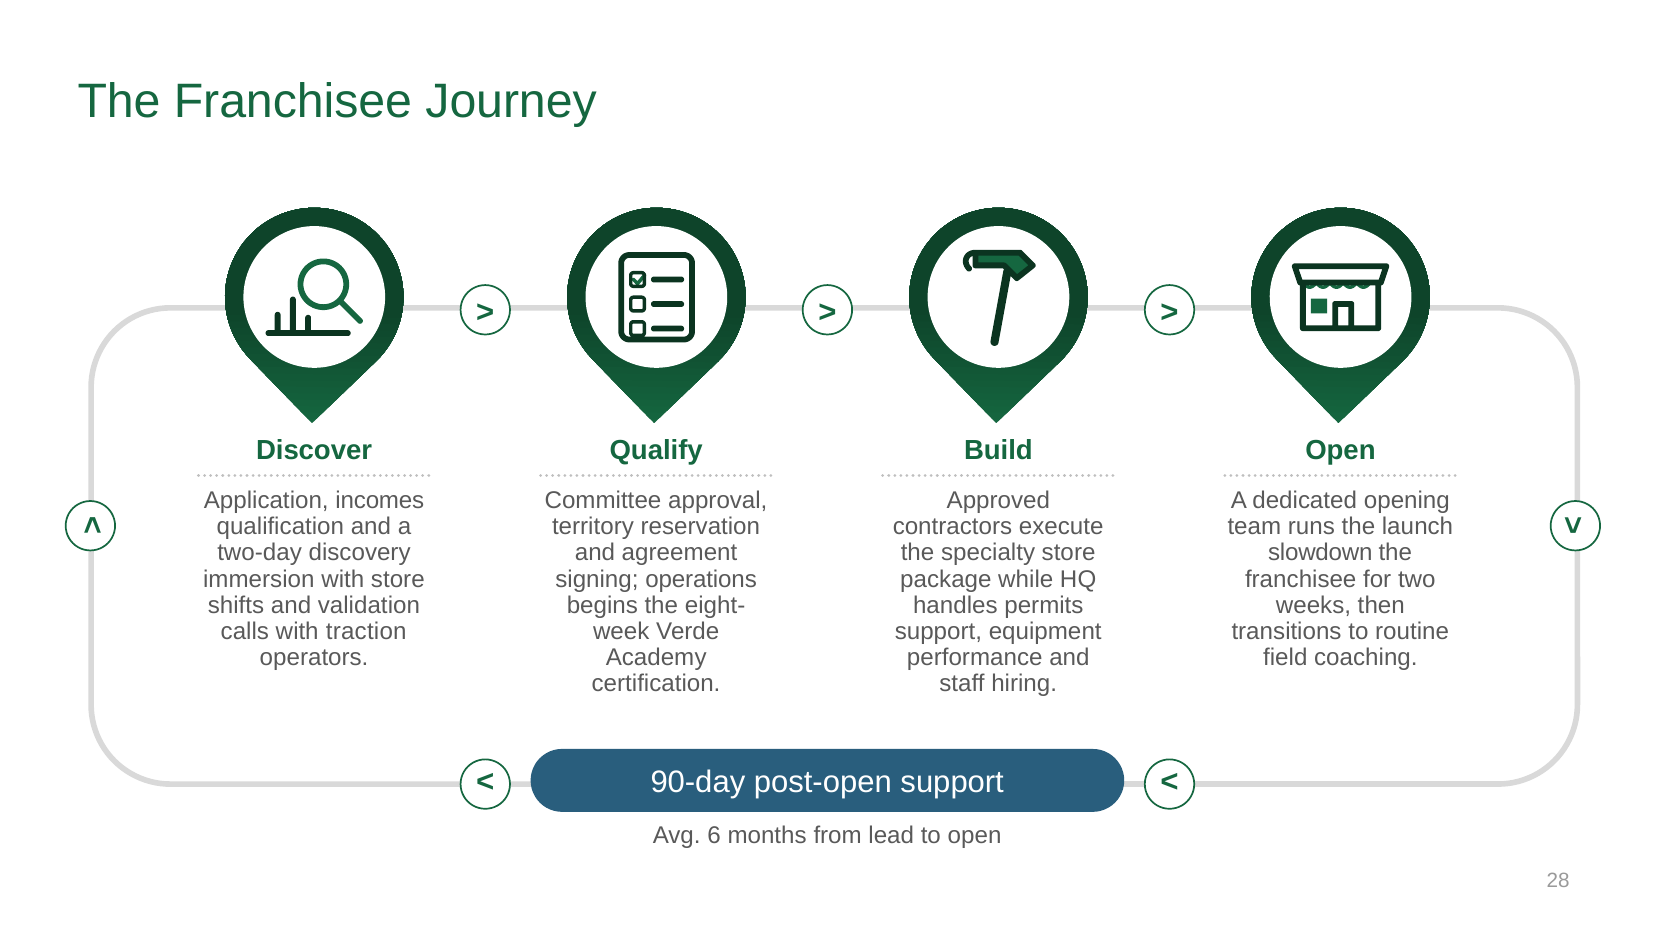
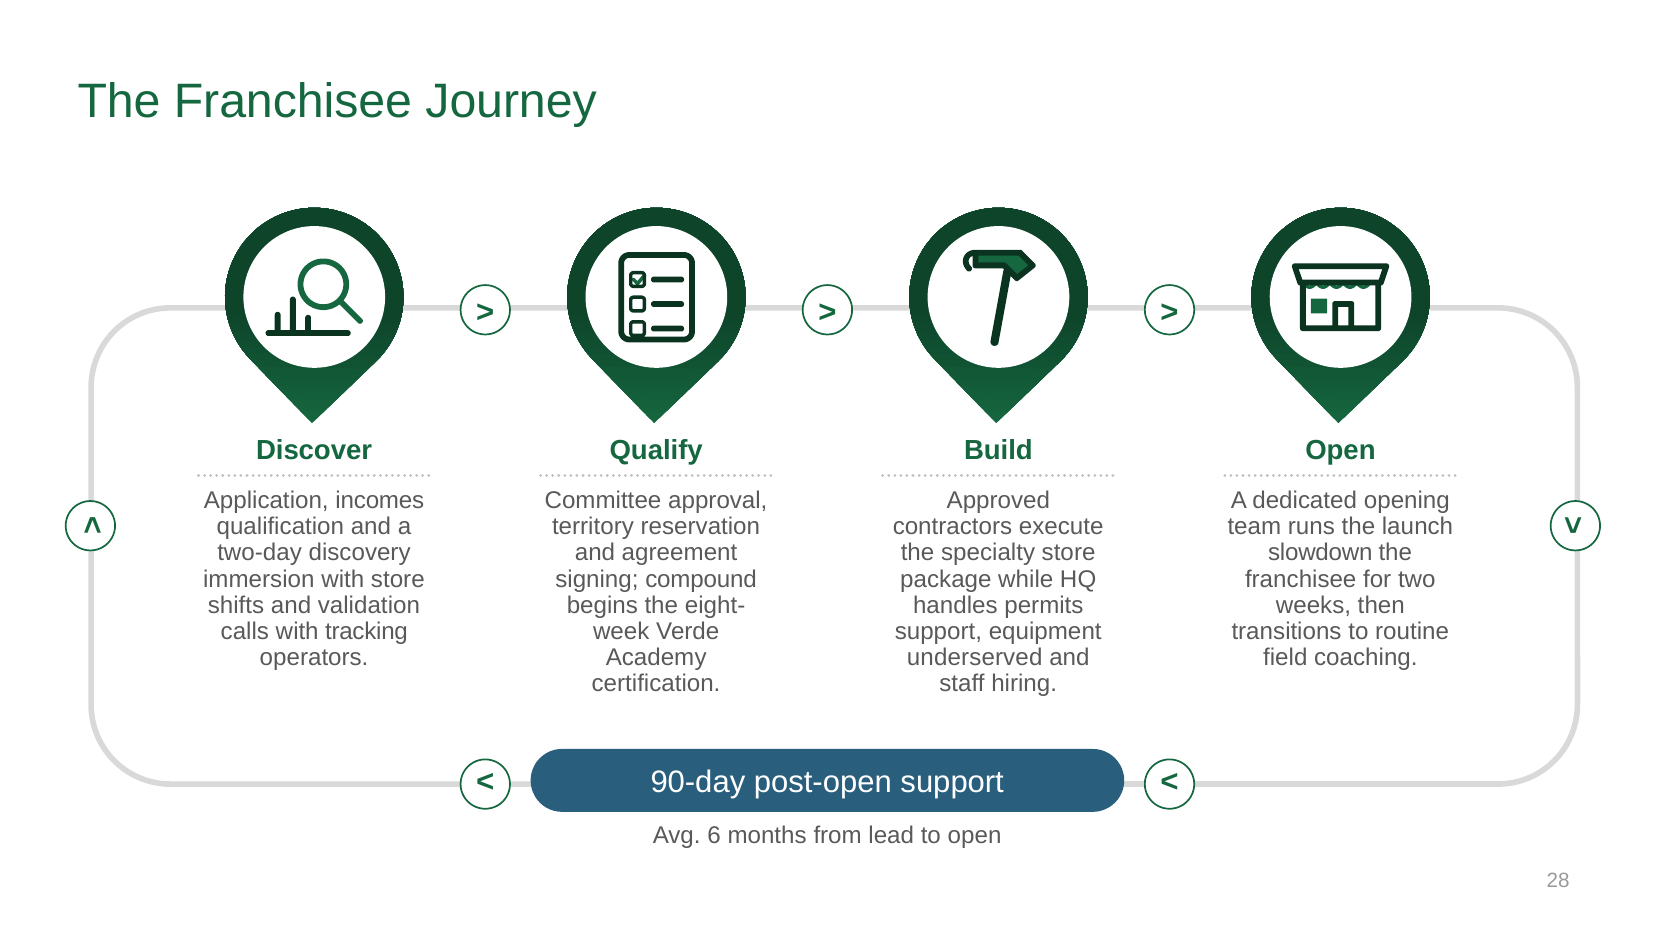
operations: operations -> compound (701, 579)
traction: traction -> tracking (366, 631)
performance: performance -> underserved (975, 657)
